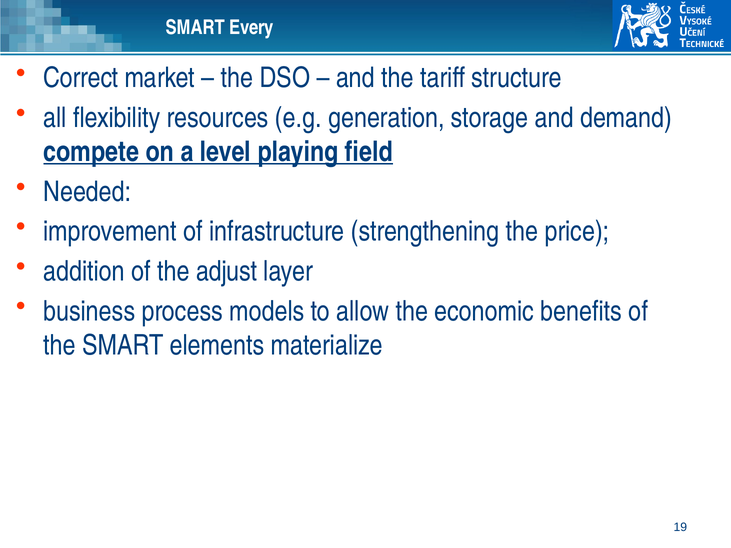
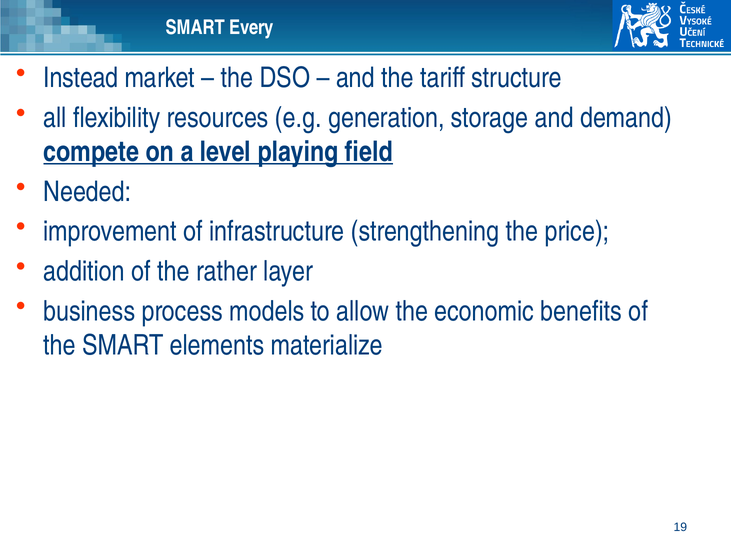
Correct: Correct -> Instead (81, 78)
adjust: adjust -> rather (226, 272)
